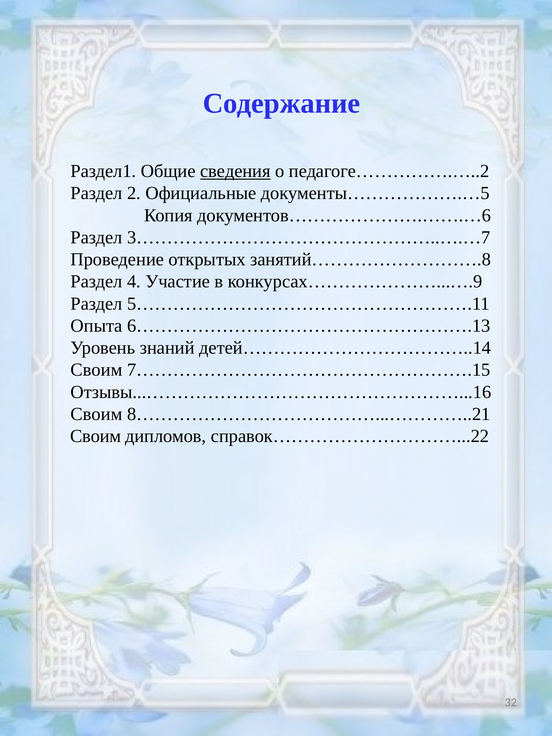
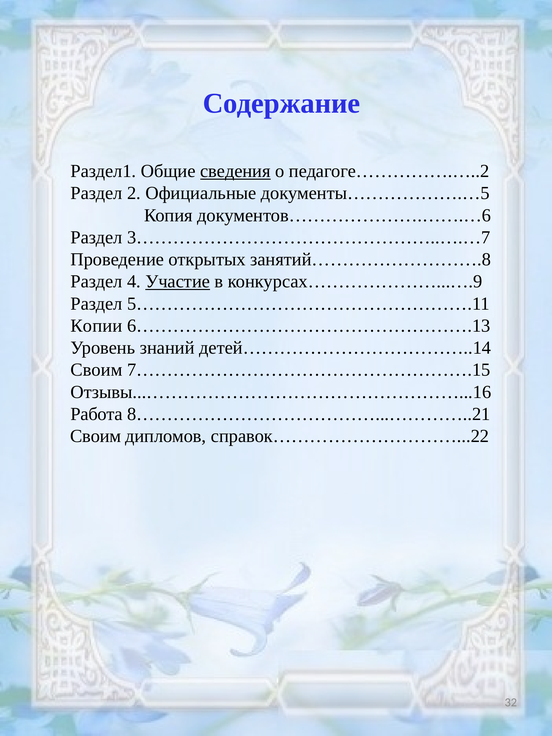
Участие underline: none -> present (178, 282)
Опыта: Опыта -> Копии (96, 326)
Своим: Своим -> Работа (97, 414)
